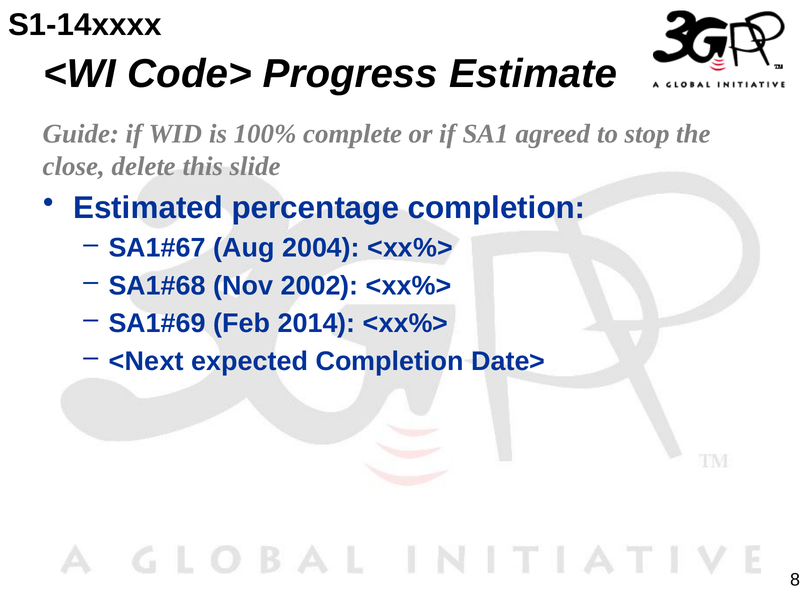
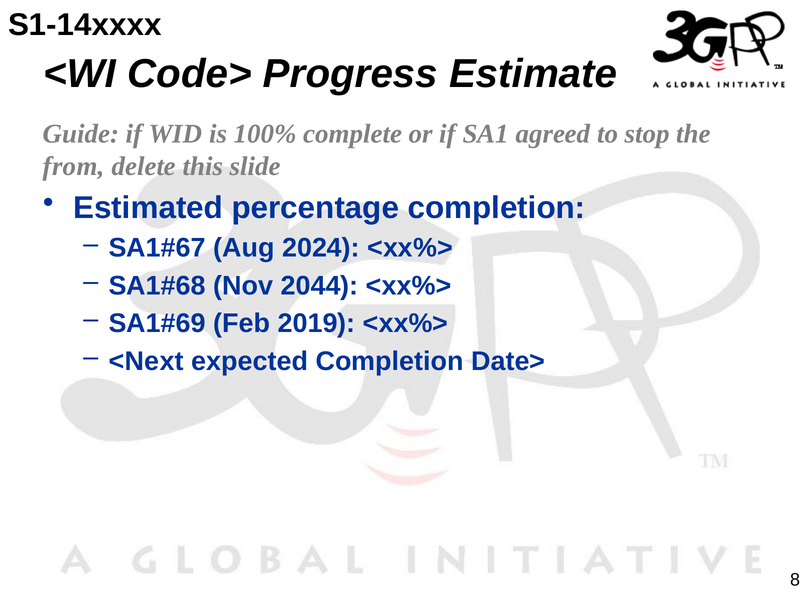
close: close -> from (74, 166)
2004: 2004 -> 2024 (321, 248)
2002: 2002 -> 2044 (320, 286)
2014: 2014 -> 2019 (317, 323)
